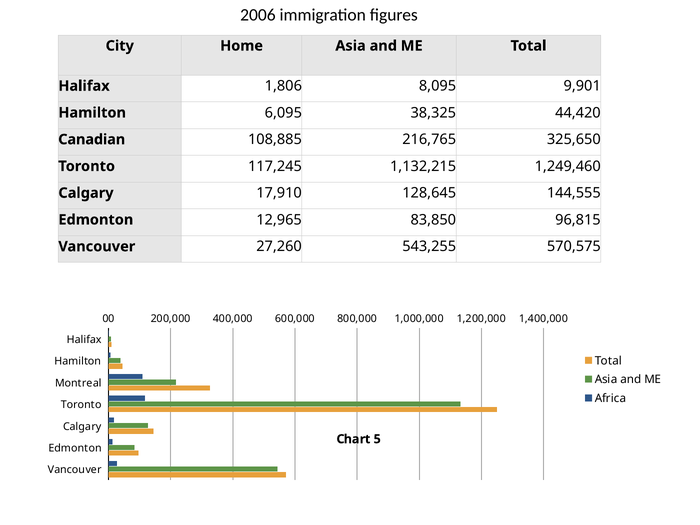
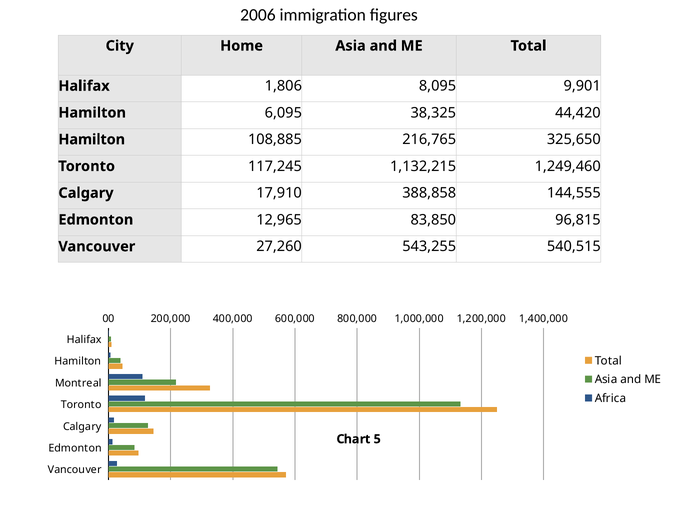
Canadian: Canadian -> Hamilton (92, 139)
128,645: 128,645 -> 388,858 (429, 193)
570,575: 570,575 -> 540,515 (574, 246)
